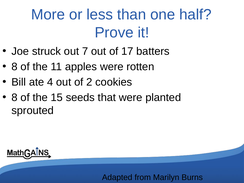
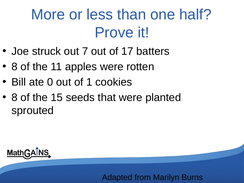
4: 4 -> 0 (50, 82)
2: 2 -> 1 (89, 82)
